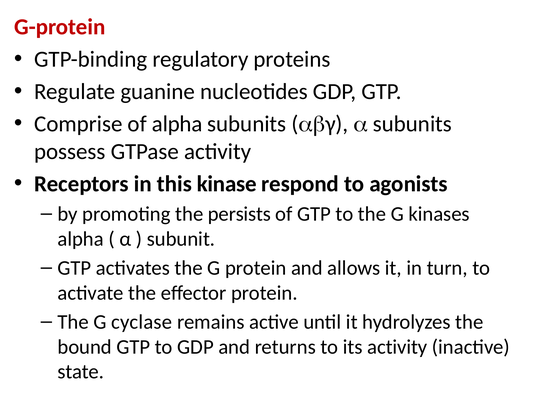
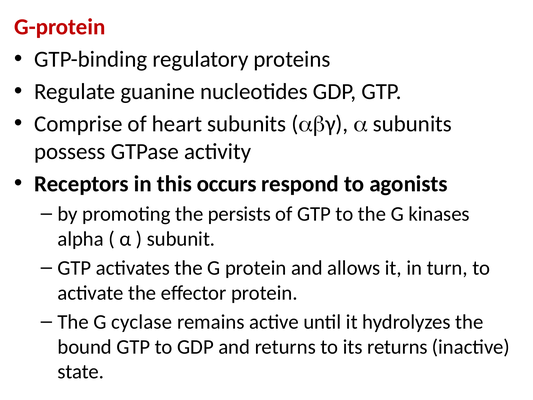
of alpha: alpha -> heart (177, 124)
kinase: kinase -> occurs (227, 184)
its activity: activity -> returns (397, 347)
